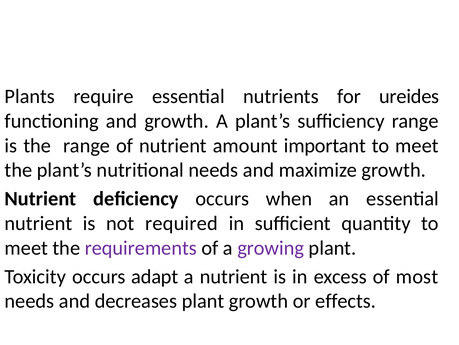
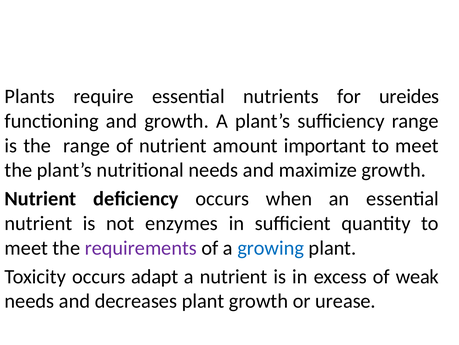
required: required -> enzymes (182, 223)
growing colour: purple -> blue (271, 247)
most: most -> weak (417, 276)
effects: effects -> urease (346, 301)
